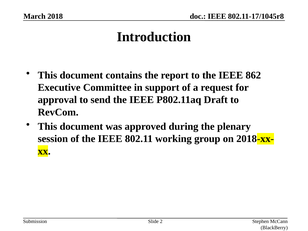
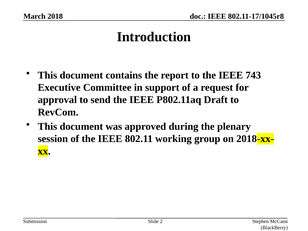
862: 862 -> 743 (253, 75)
